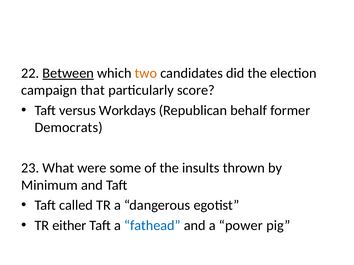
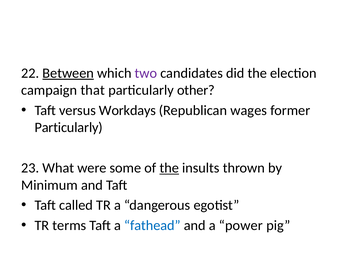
two colour: orange -> purple (146, 73)
score: score -> other (196, 90)
behalf: behalf -> wages (249, 111)
Democrats: Democrats -> Particularly (69, 128)
the underline: none -> present (169, 168)
either: either -> terms (69, 226)
